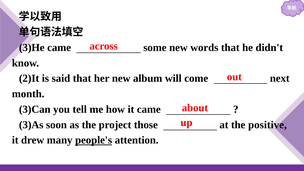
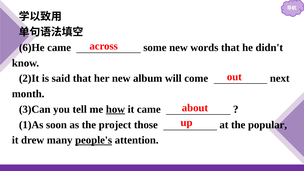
3)He: 3)He -> 6)He (32, 48)
how underline: none -> present (115, 109)
3)As: 3)As -> 1)As (31, 125)
positive: positive -> popular (268, 125)
